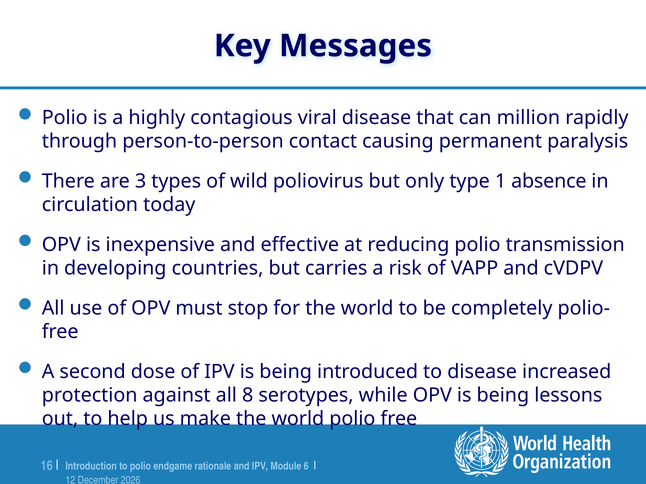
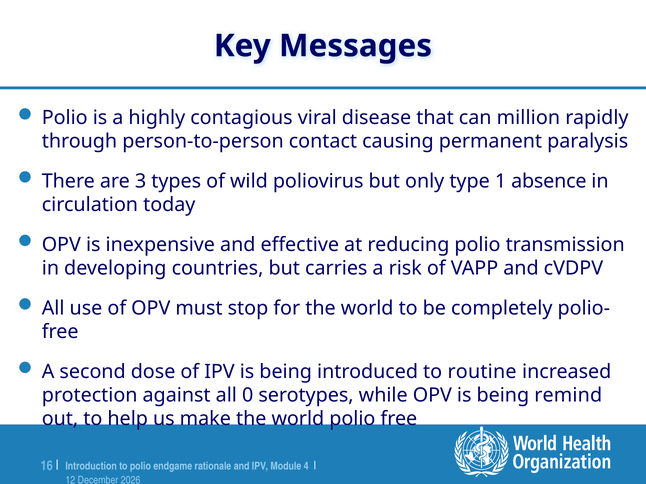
to disease: disease -> routine (482, 372)
8: 8 -> 0 (248, 396)
lessons: lessons -> remind (568, 396)
6: 6 -> 4 (306, 467)
